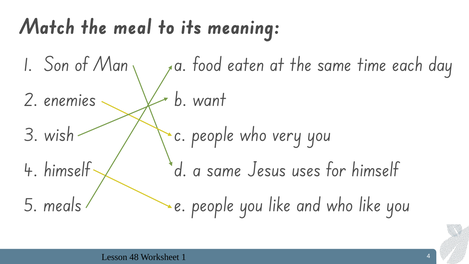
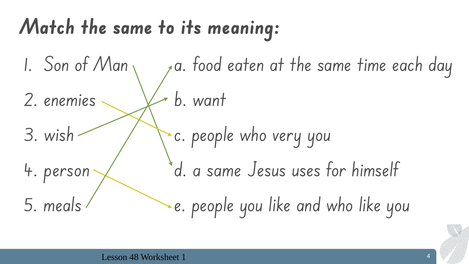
Match the meal: meal -> same (133, 27)
4 himself: himself -> person (67, 170)
